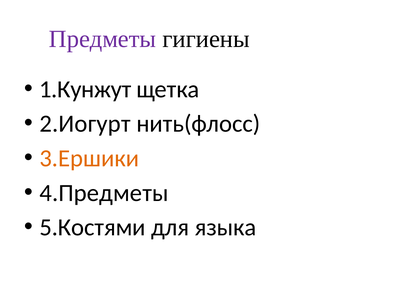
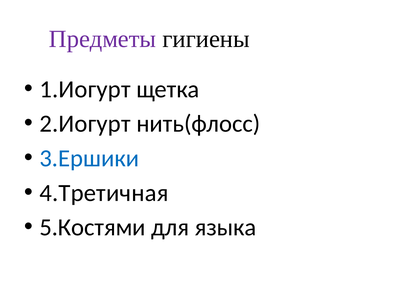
1.Кунжут: 1.Кунжут -> 1.Иогурт (85, 89)
3.Ершики colour: orange -> blue (89, 158)
4.Предметы: 4.Предметы -> 4.Третичная (104, 193)
